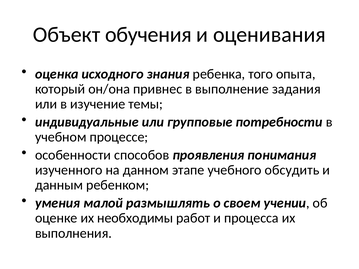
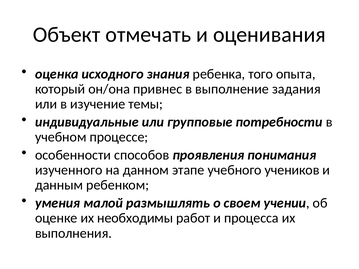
обучения: обучения -> отмечать (148, 35)
обсудить: обсудить -> учеников (292, 170)
